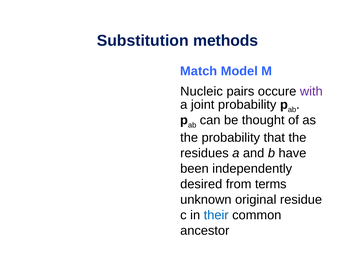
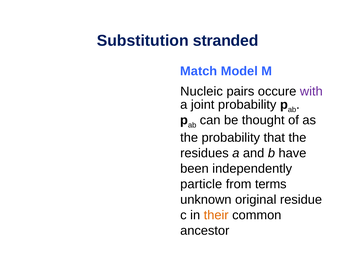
methods: methods -> stranded (226, 41)
desired: desired -> particle (201, 184)
their colour: blue -> orange (216, 215)
